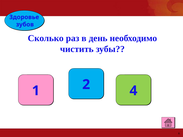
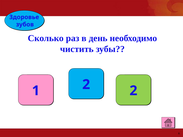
1 4: 4 -> 2 (133, 91)
